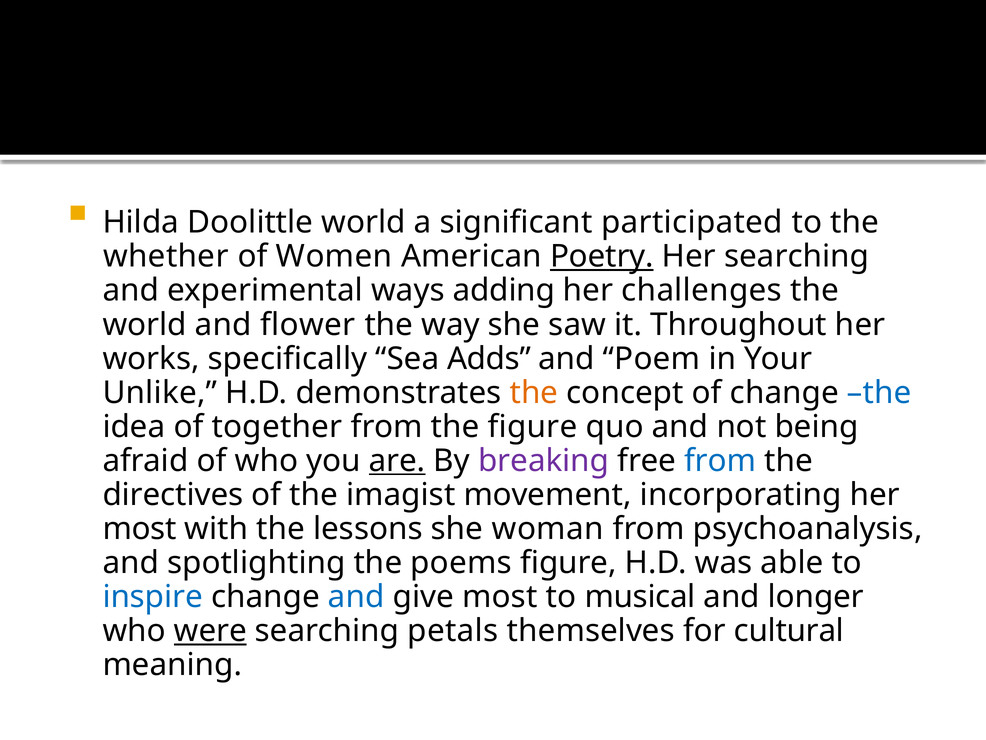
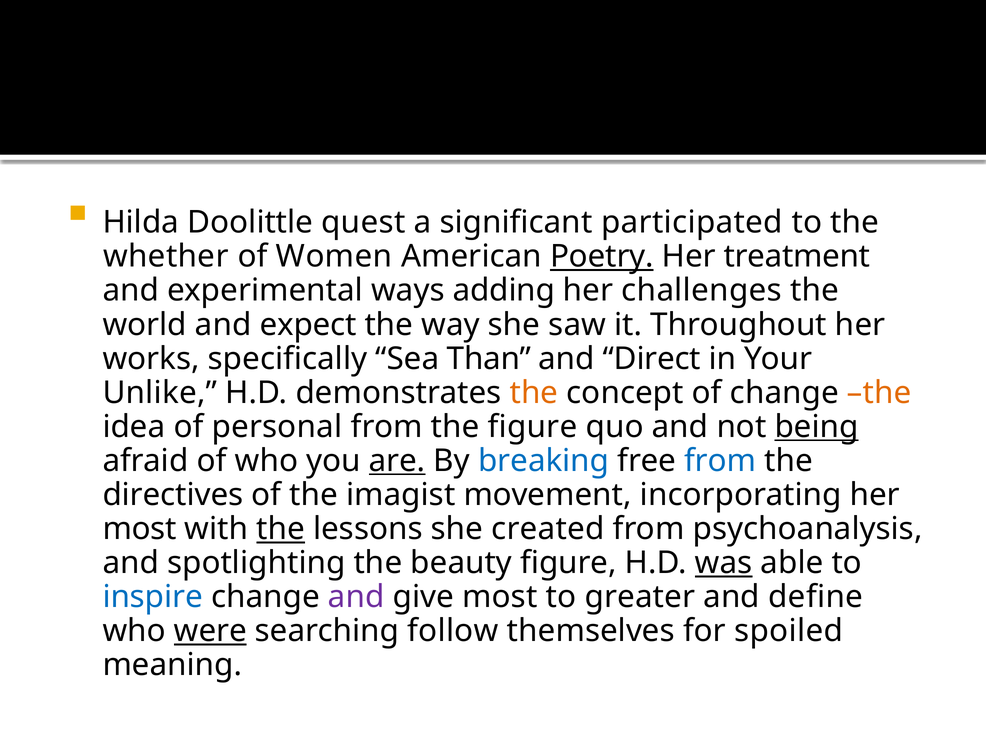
Doolittle world: world -> quest (363, 222)
Her searching: searching -> treatment (797, 256)
flower: flower -> expect (308, 324)
Adds: Adds -> Than (489, 358)
Poem: Poem -> Direct (652, 358)
the colour: blue -> orange (879, 392)
together: together -> personal (277, 426)
being underline: none -> present (817, 426)
breaking colour: purple -> blue (544, 460)
the underline: none -> present (281, 528)
woman: woman -> created (548, 528)
poems: poems -> beauty (461, 562)
was underline: none -> present (724, 562)
and colour: blue -> purple (356, 596)
musical: musical -> greater (640, 596)
longer: longer -> define (816, 596)
petals: petals -> follow (453, 630)
cultural: cultural -> spoiled (789, 630)
